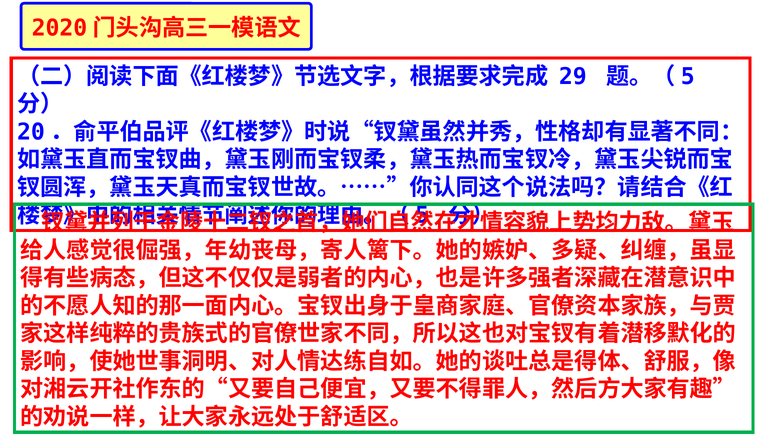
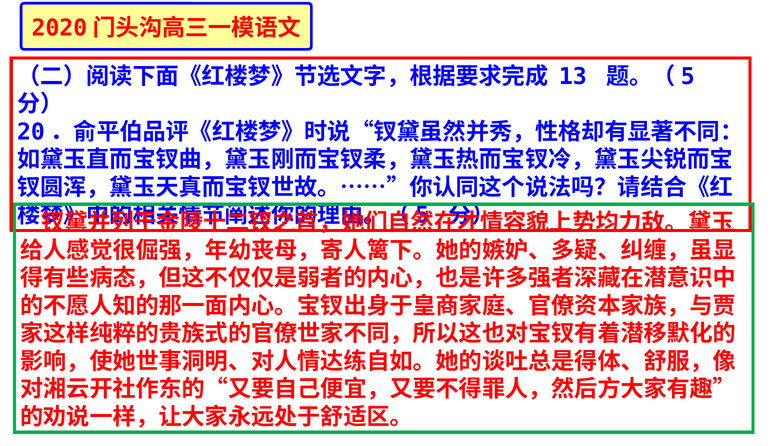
29: 29 -> 13 (573, 76)
